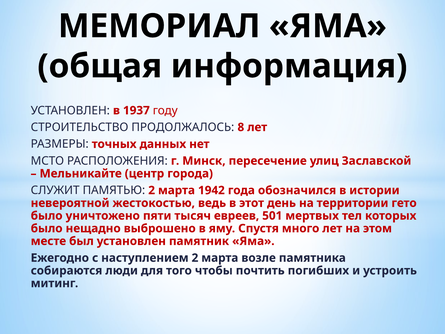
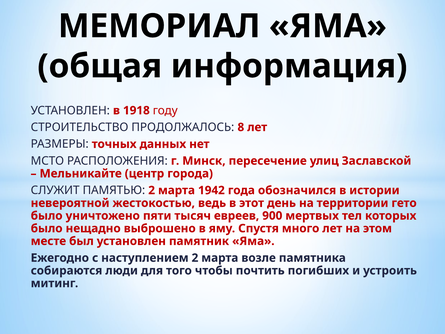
1937: 1937 -> 1918 (136, 110)
501: 501 -> 900 (272, 216)
